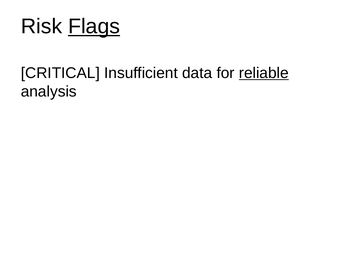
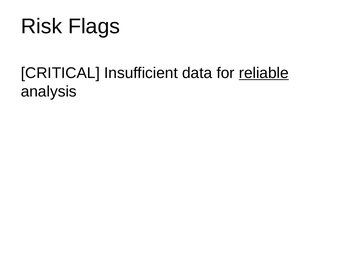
Flags underline: present -> none (94, 26)
